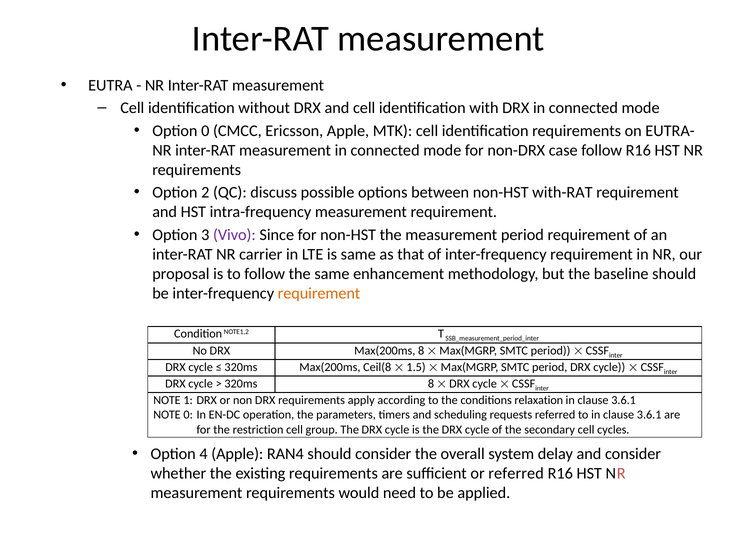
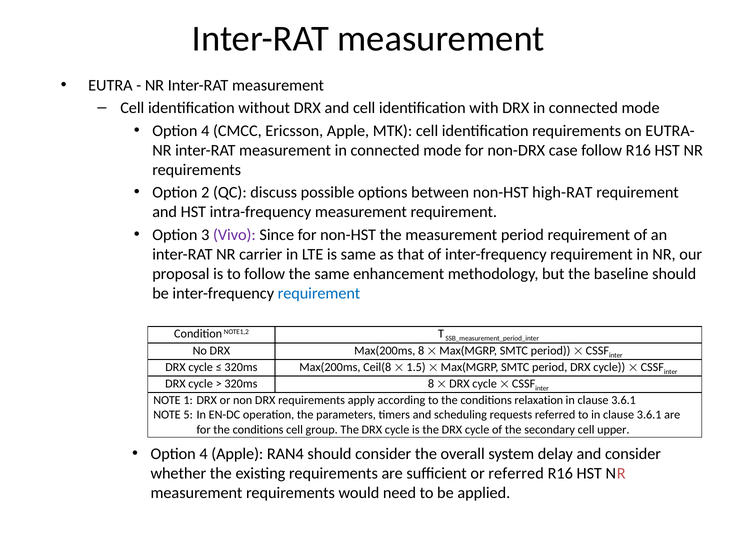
0: 0 -> 4 (205, 131)
with-RAT: with-RAT -> high-RAT (562, 192)
requirement colour: orange -> blue (319, 293)
NOTE 0: 0 -> 5 (188, 415)
for the restriction: restriction -> conditions (258, 430)
cycles: cycles -> upper (613, 430)
